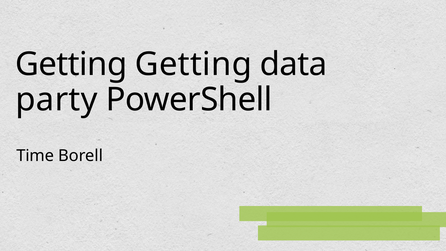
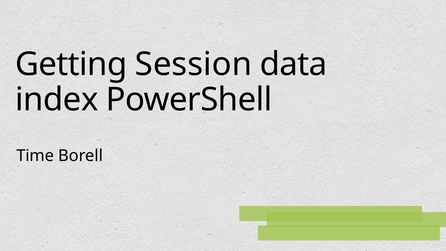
Getting Getting: Getting -> Session (194, 64)
party: party -> index (57, 100)
